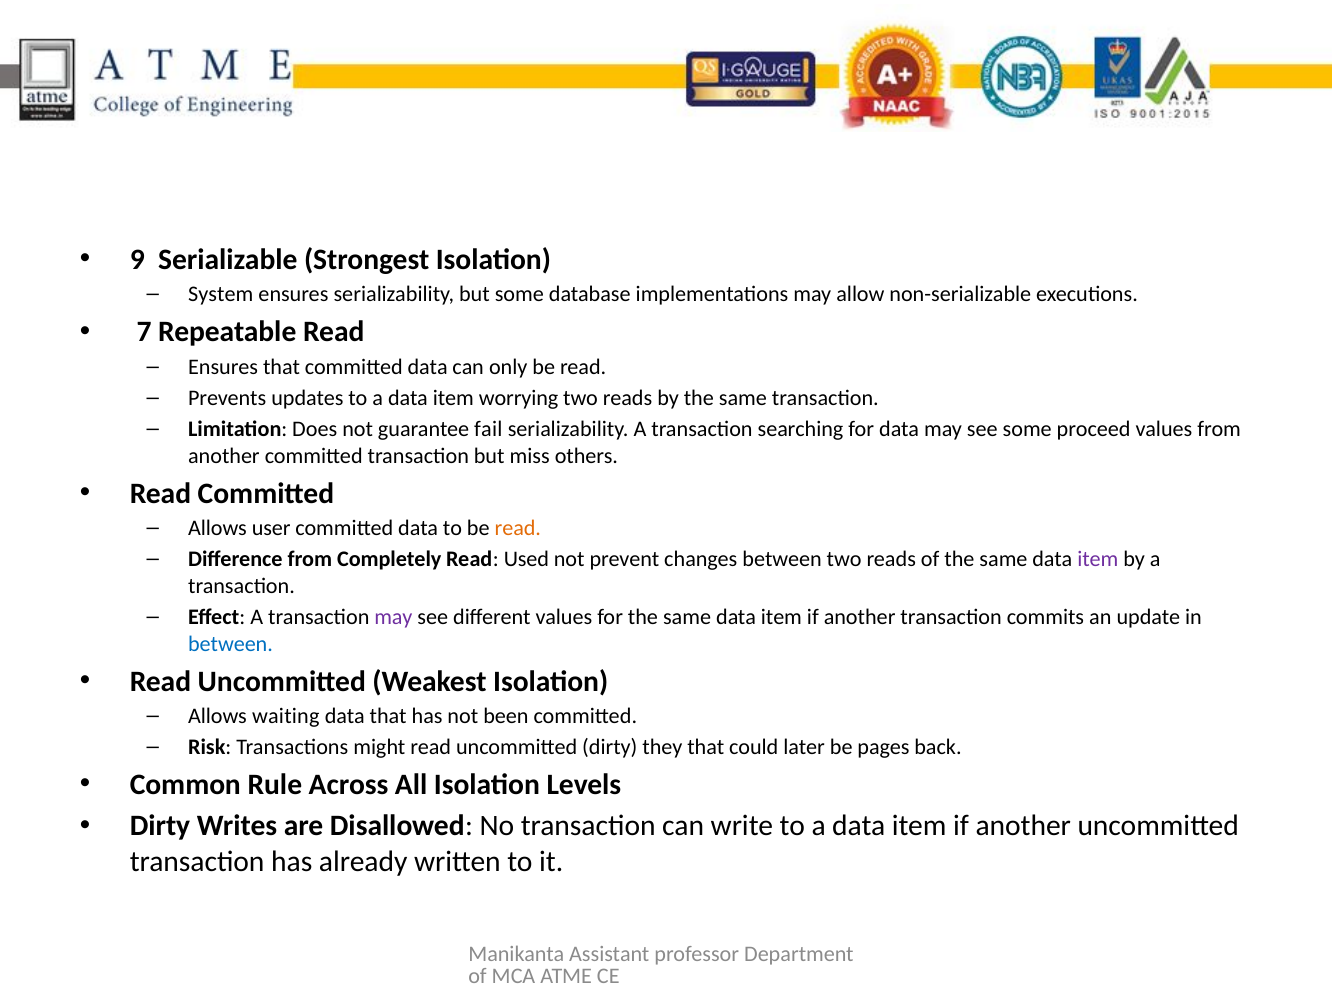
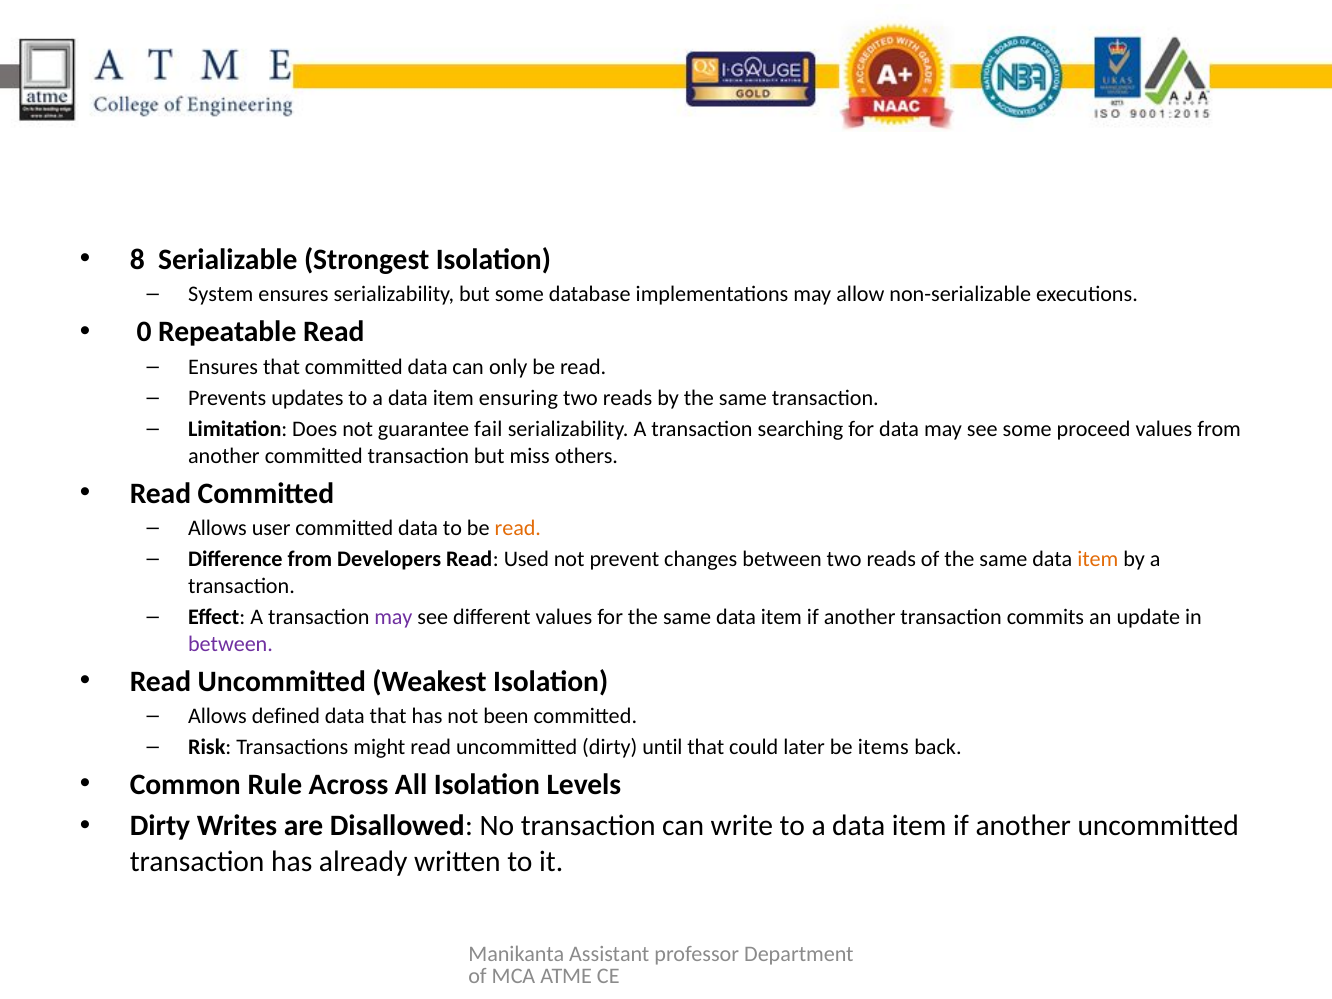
9: 9 -> 8 (137, 260)
7: 7 -> 0 (144, 332)
worrying: worrying -> ensuring (518, 398)
Completely: Completely -> Developers (389, 559)
item colour: purple -> orange (1098, 559)
between colour: blue -> purple (231, 644)
waiting: waiting -> defined (286, 716)
they: they -> until (662, 747)
pages: pages -> items (883, 747)
